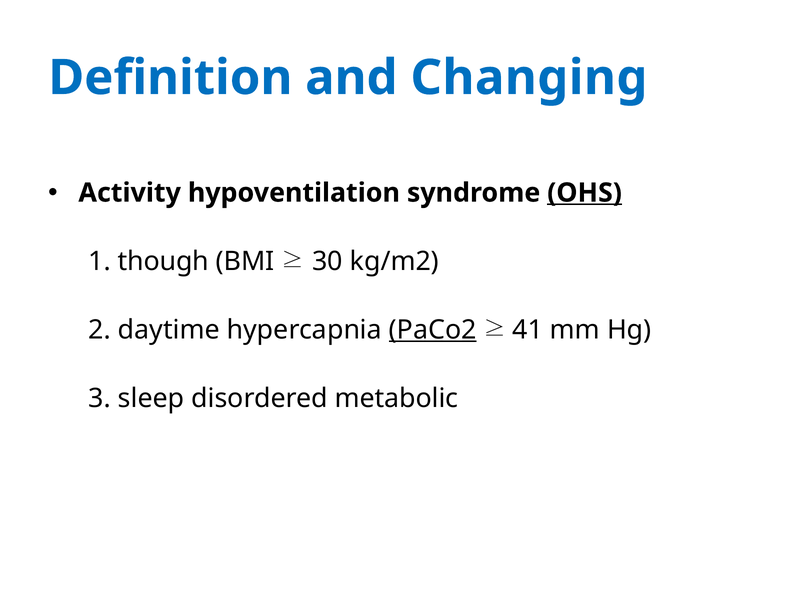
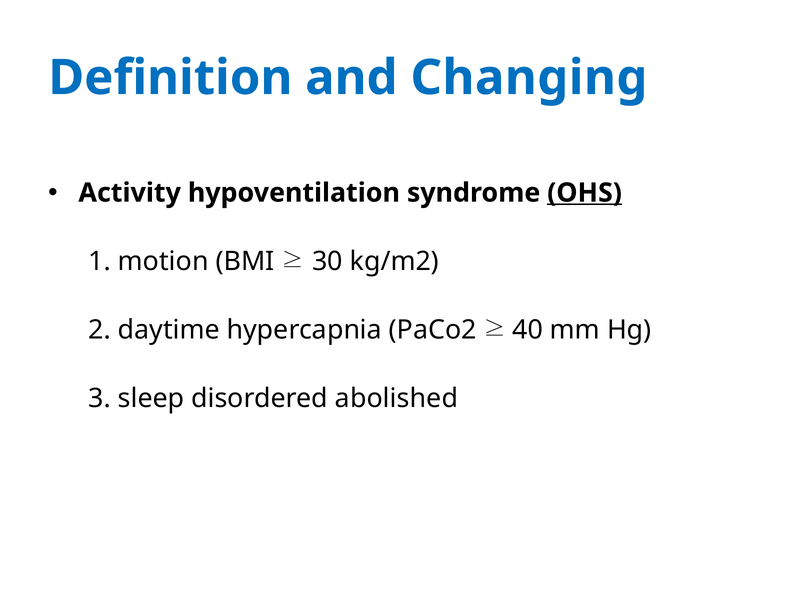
though: though -> motion (163, 261)
PaCo2 underline: present -> none (433, 330)
41: 41 -> 40 (528, 330)
metabolic: metabolic -> abolished (397, 398)
